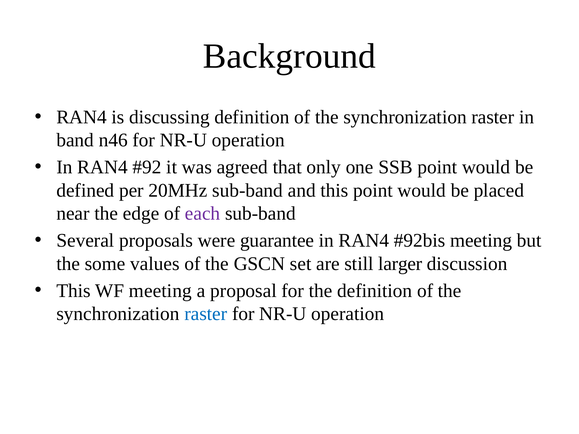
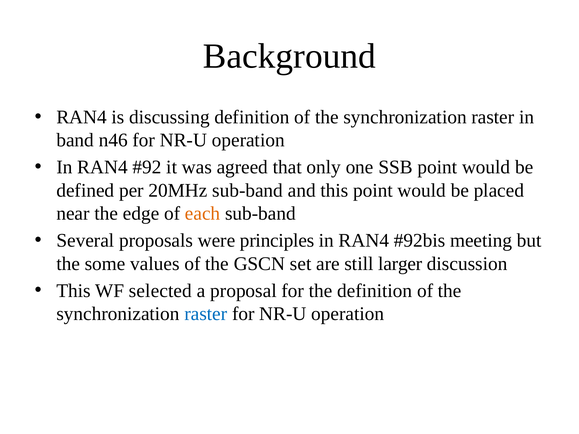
each colour: purple -> orange (203, 214)
guarantee: guarantee -> principles (277, 241)
WF meeting: meeting -> selected (160, 291)
